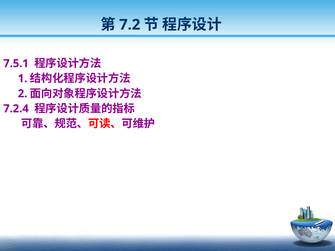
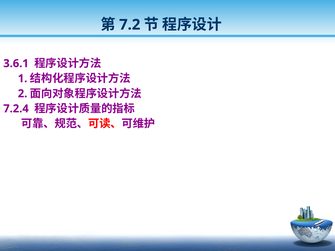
7.5.1: 7.5.1 -> 3.6.1 (16, 64)
